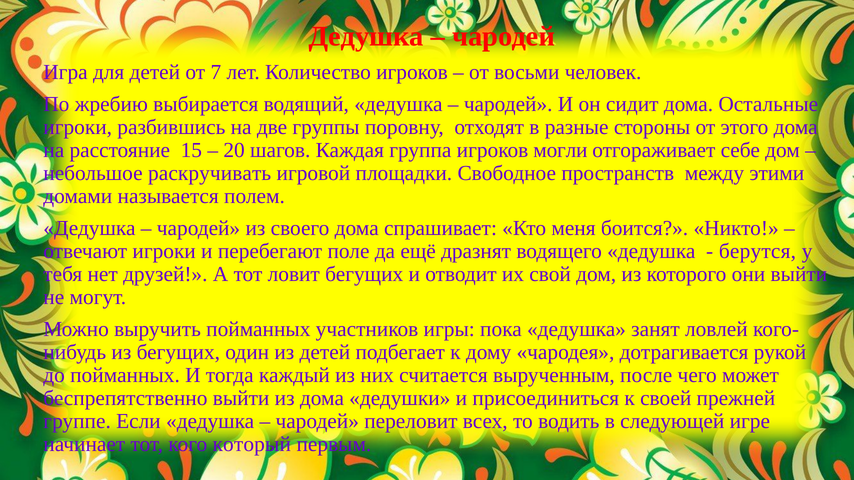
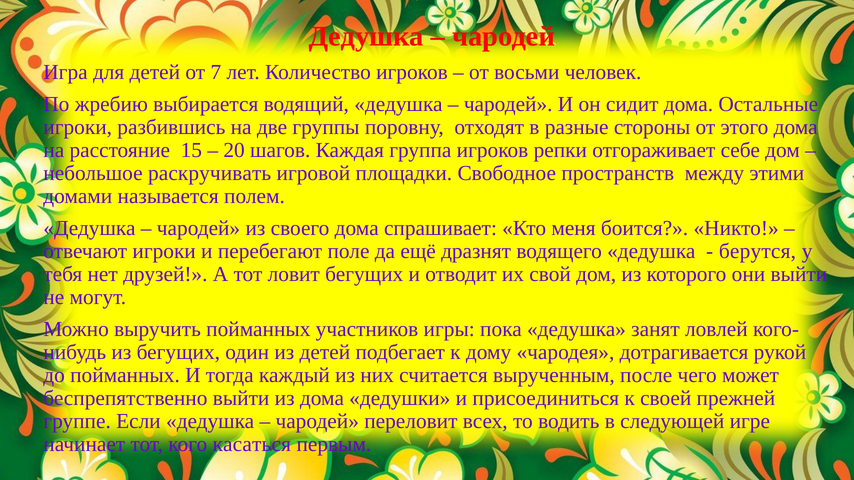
могли: могли -> репки (560, 150)
который: который -> касаться (252, 445)
